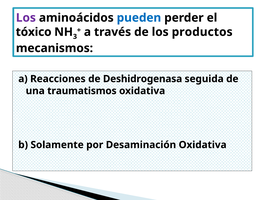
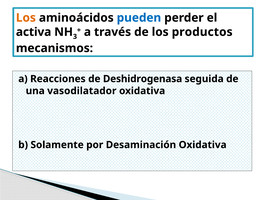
Los colour: purple -> orange (26, 18)
tóxico: tóxico -> activa (34, 32)
traumatismos: traumatismos -> vasodilatador (82, 91)
